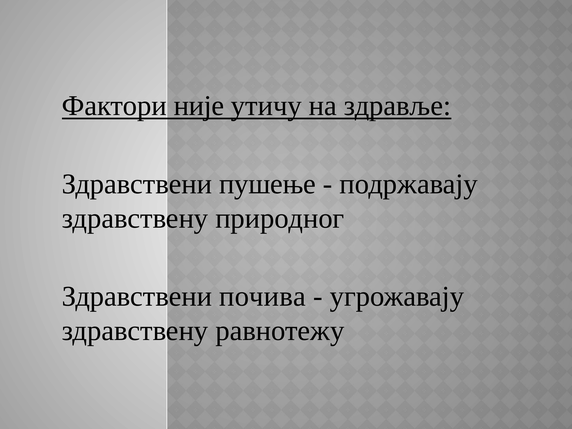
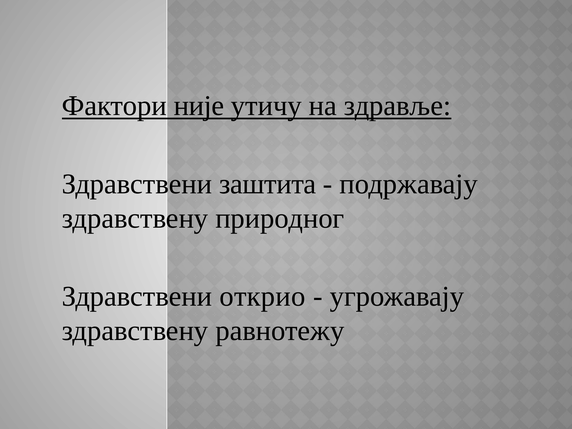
пушење: пушење -> заштита (268, 184)
почива: почива -> открио (262, 297)
